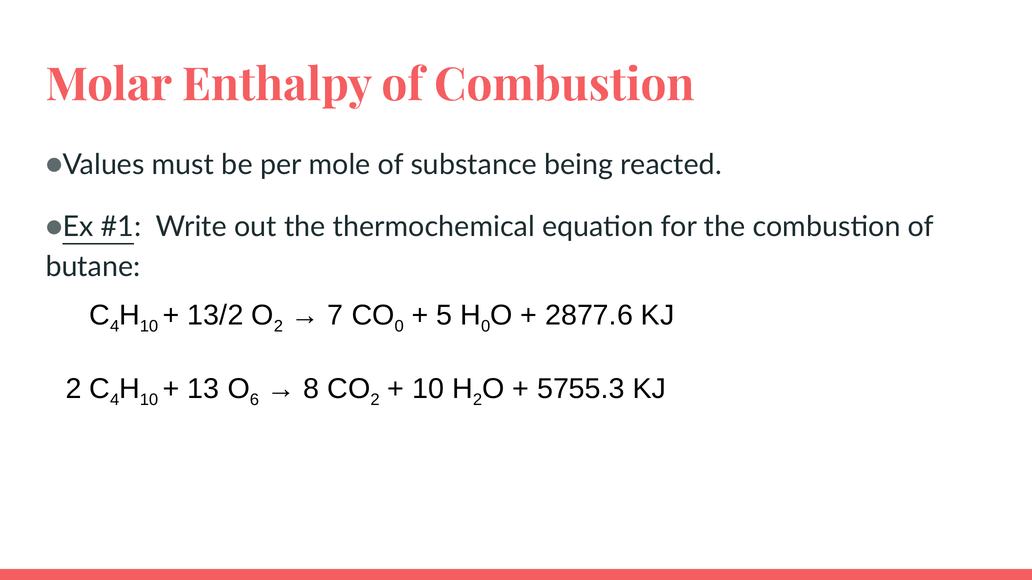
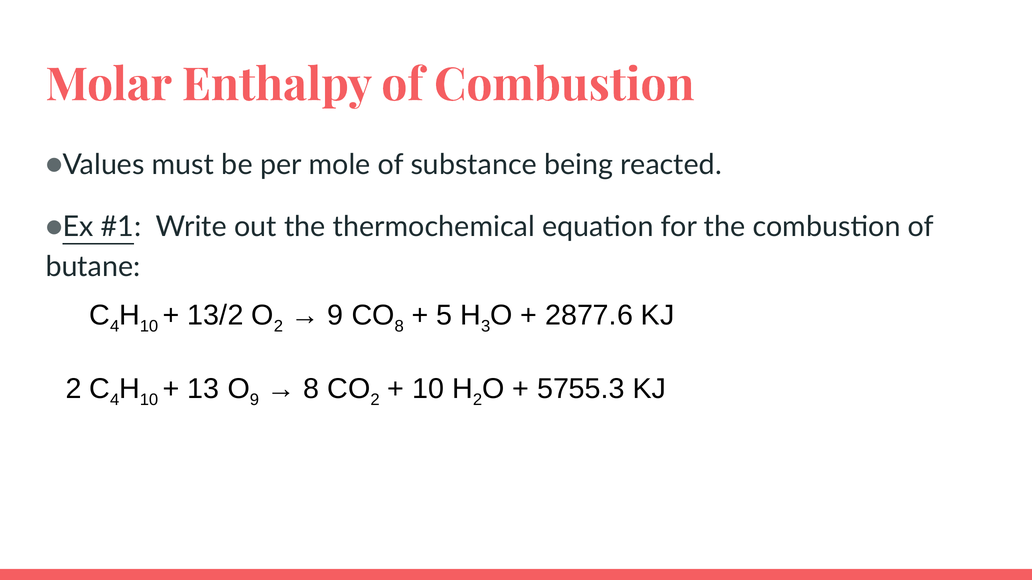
7: 7 -> 9 (335, 315)
0: 0 -> 8 (399, 327)
0: 0 -> 3 (486, 327)
6: 6 -> 9 (254, 400)
